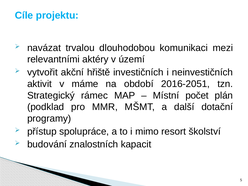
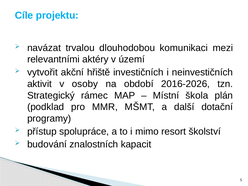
máme: máme -> osoby (85, 84)
2016-2051: 2016-2051 -> 2016-2026 (186, 84)
počet: počet -> škola (197, 95)
